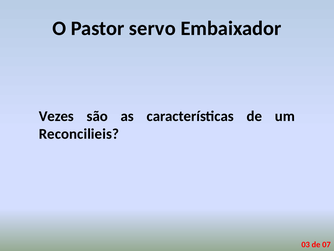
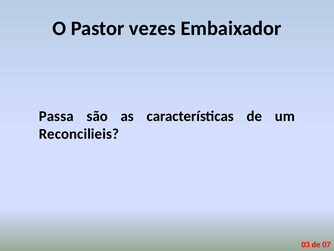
servo: servo -> vezes (152, 28)
Vezes: Vezes -> Passa (56, 116)
